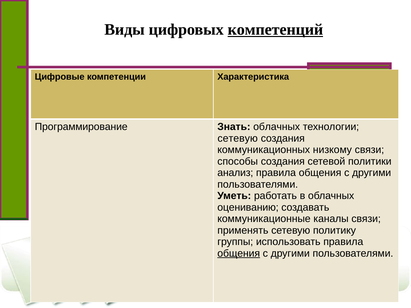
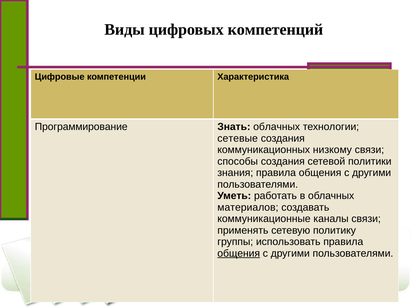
компетенций underline: present -> none (275, 30)
сетевую: сетевую -> сетевые (238, 139)
анализ: анализ -> знания (235, 173)
оцениванию: оцениванию -> материалов (248, 208)
